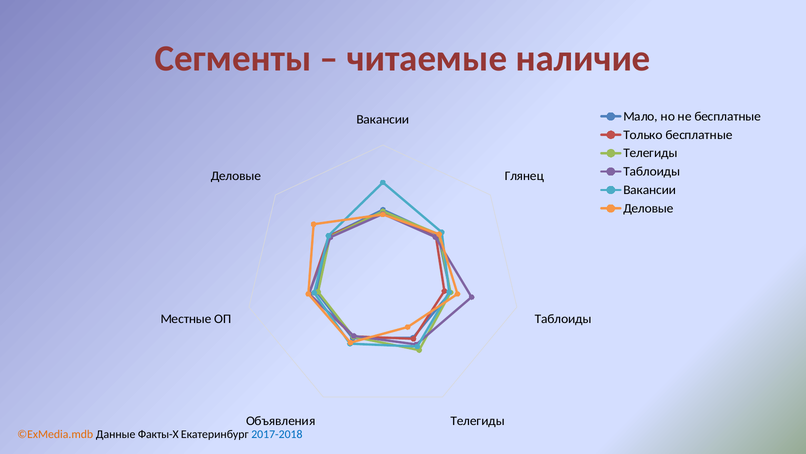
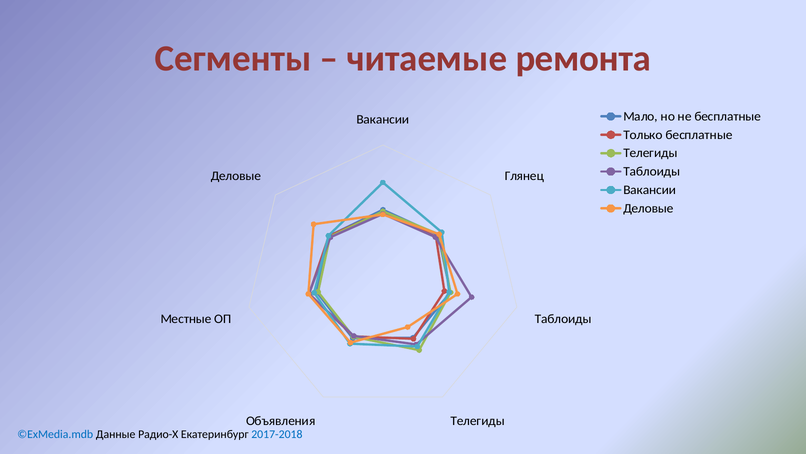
наличие: наличие -> ремонта (583, 59)
©ExMedia.mdb colour: orange -> blue (55, 434)
Факты-X: Факты-X -> Радио-X (158, 434)
